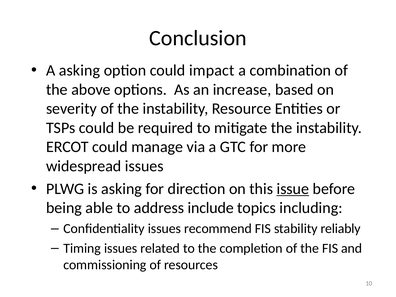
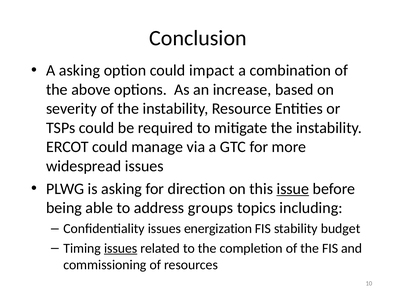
include: include -> groups (211, 208)
recommend: recommend -> energization (218, 229)
reliably: reliably -> budget (341, 229)
issues underline: none -> present (121, 248)
